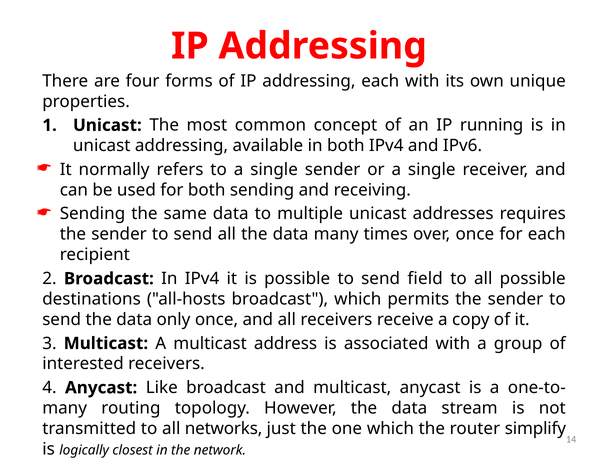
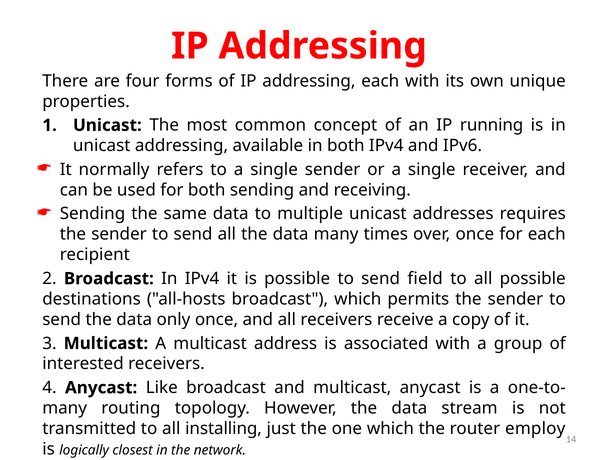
networks: networks -> installing (224, 428)
simplify: simplify -> employ (535, 428)
